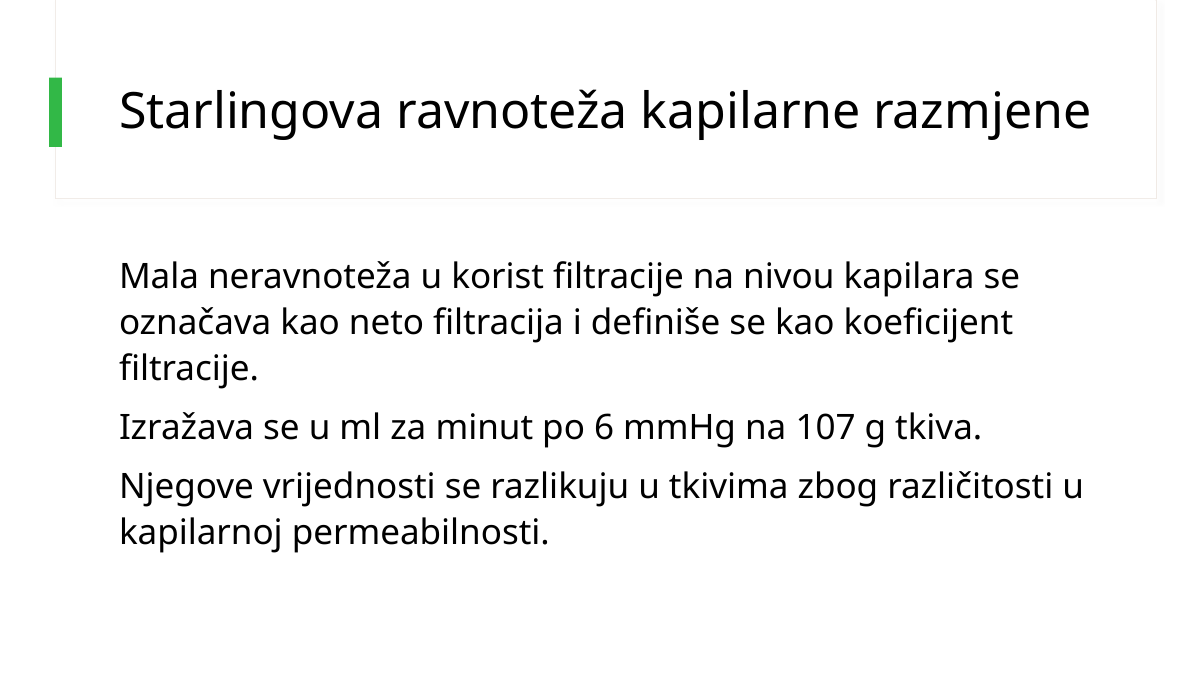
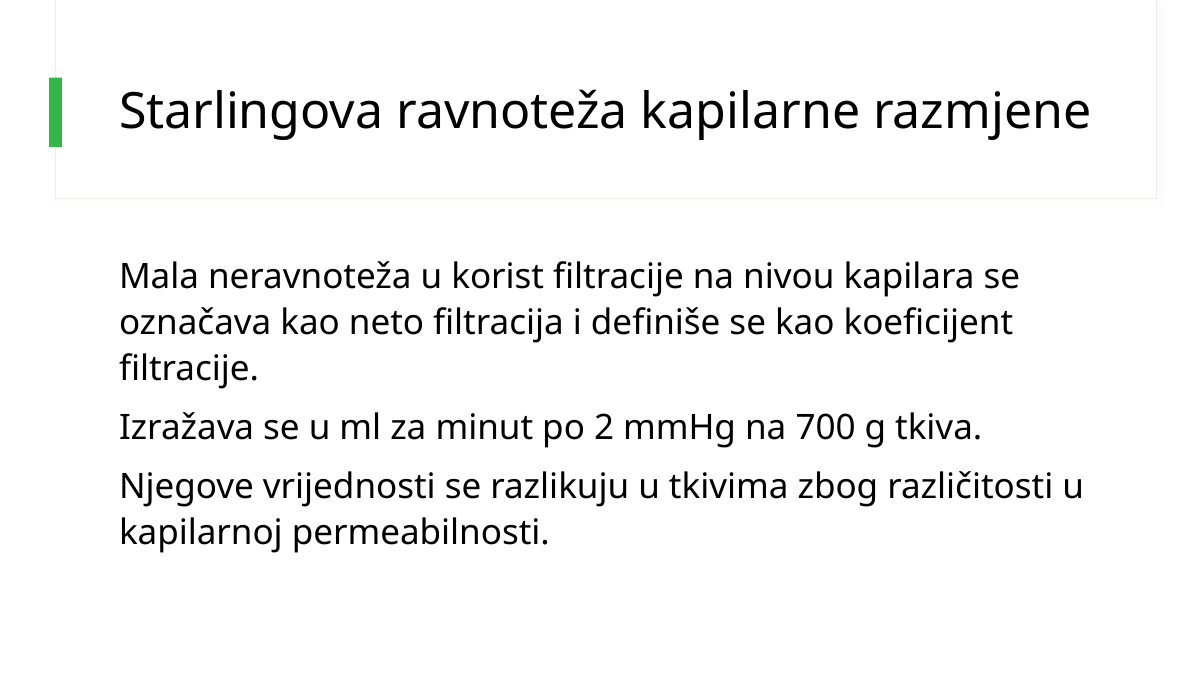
6: 6 -> 2 (604, 428)
107: 107 -> 700 (826, 428)
